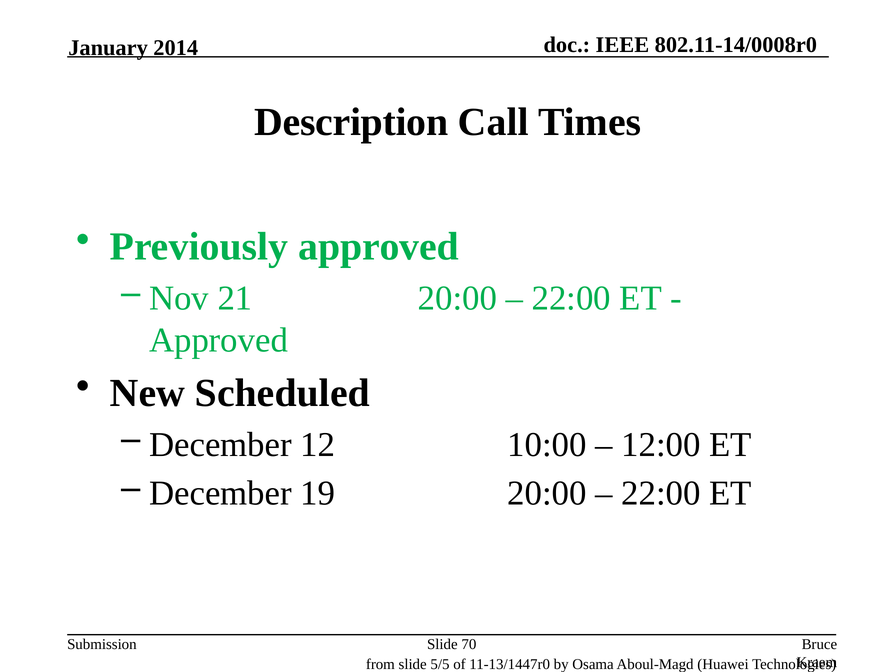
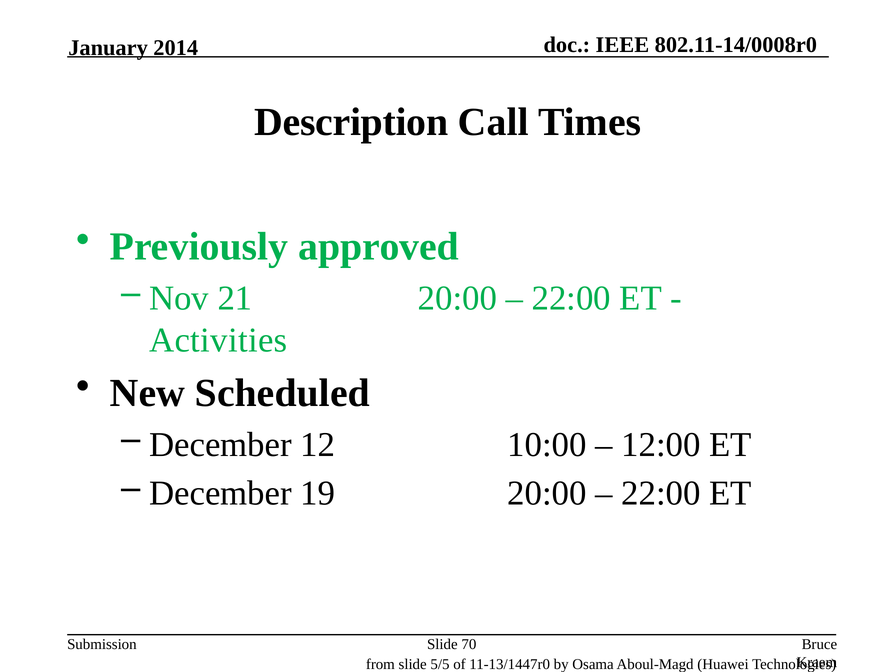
Approved: Approved -> Activities (218, 340)
